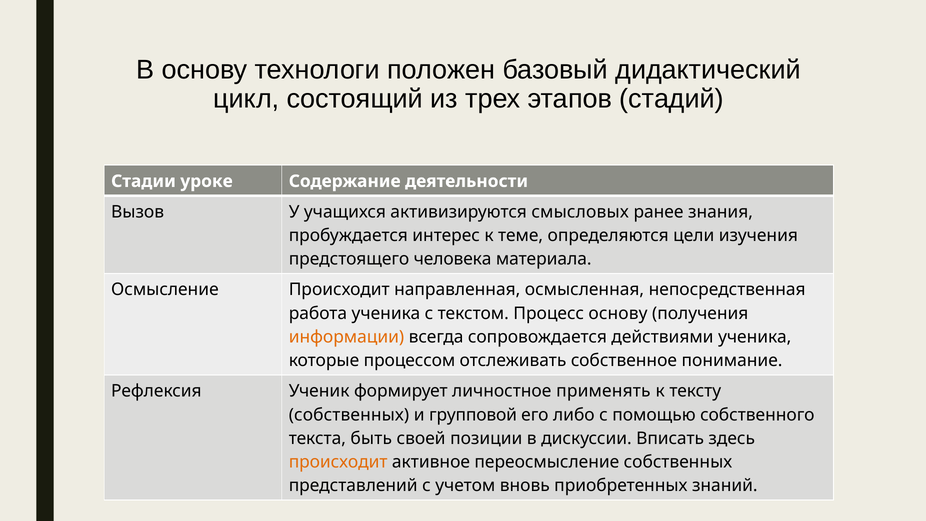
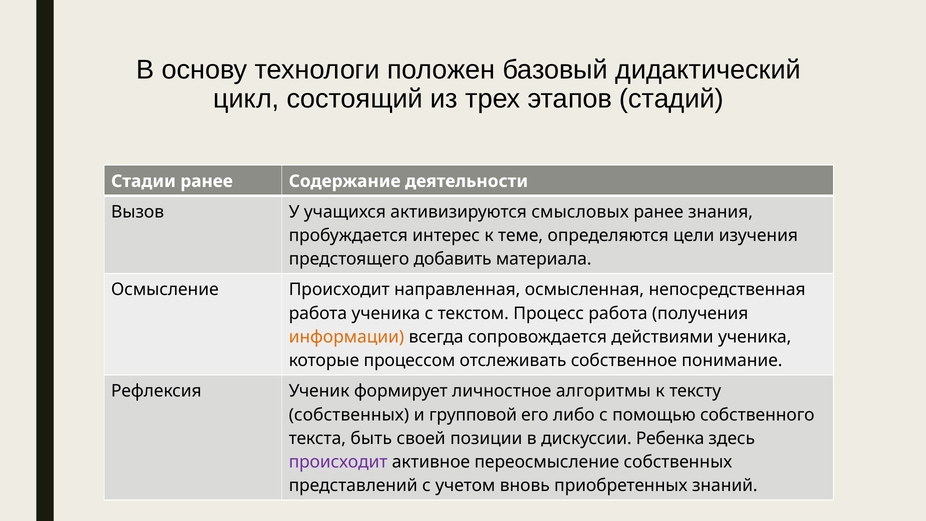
Стадии уроке: уроке -> ранее (207, 181)
человека: человека -> добавить (453, 259)
Процесс основу: основу -> работа (618, 313)
применять: применять -> алгоритмы (603, 391)
Вписать: Вписать -> Ребенка (670, 438)
происходит colour: orange -> purple (338, 462)
